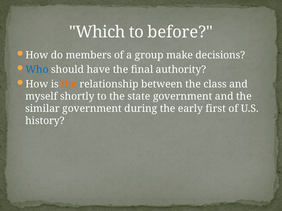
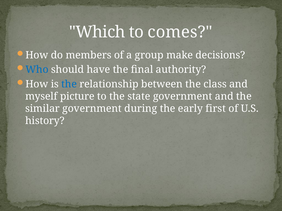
before: before -> comes (180, 32)
the colour: orange -> blue (69, 84)
shortly: shortly -> picture (77, 97)
